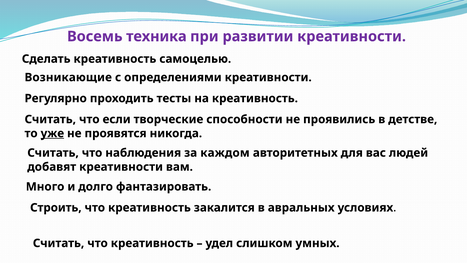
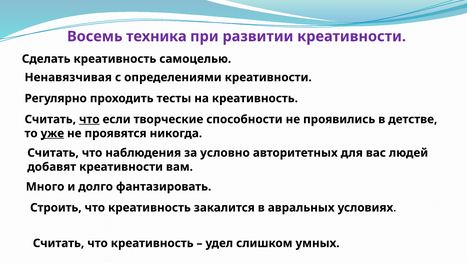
Возникающие: Возникающие -> Ненавязчивая (68, 77)
что underline: none -> present (89, 119)
каждом: каждом -> условно (225, 153)
